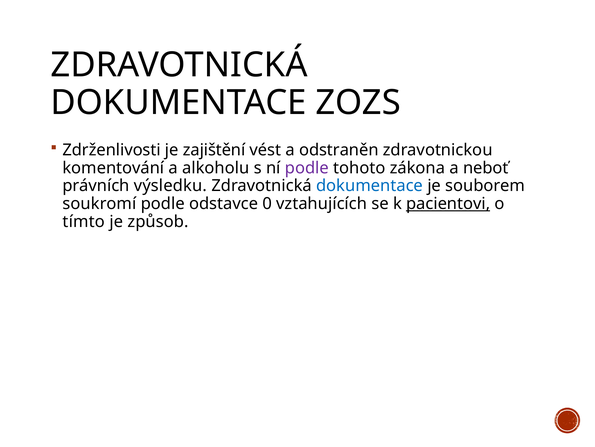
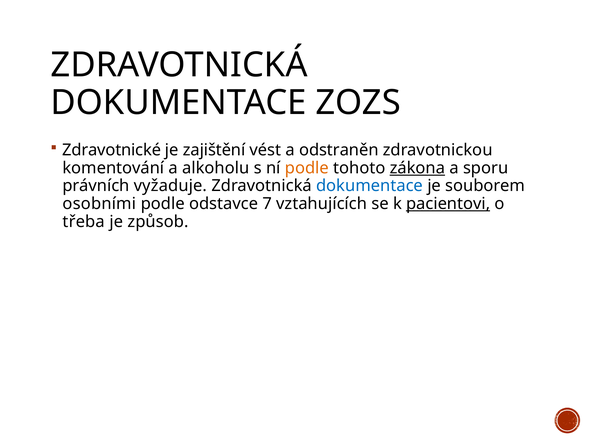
Zdrženlivosti: Zdrženlivosti -> Zdravotnické (112, 150)
podle colour: purple -> orange (307, 168)
zákona underline: none -> present (417, 168)
neboť: neboť -> sporu (486, 168)
výsledku: výsledku -> vyžaduje (170, 186)
soukromí: soukromí -> osobními (99, 203)
0: 0 -> 7 (267, 203)
tímto: tímto -> třeba (84, 221)
